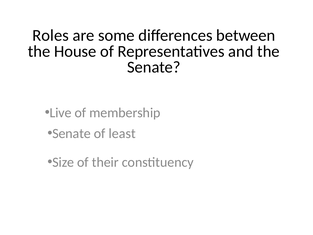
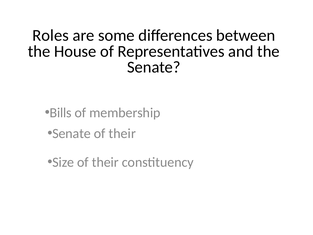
Live: Live -> Bills (61, 113)
least: least -> their (122, 133)
